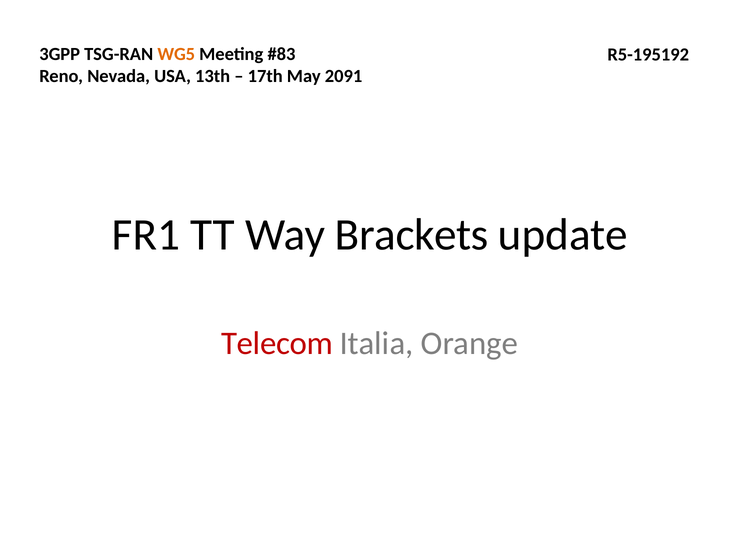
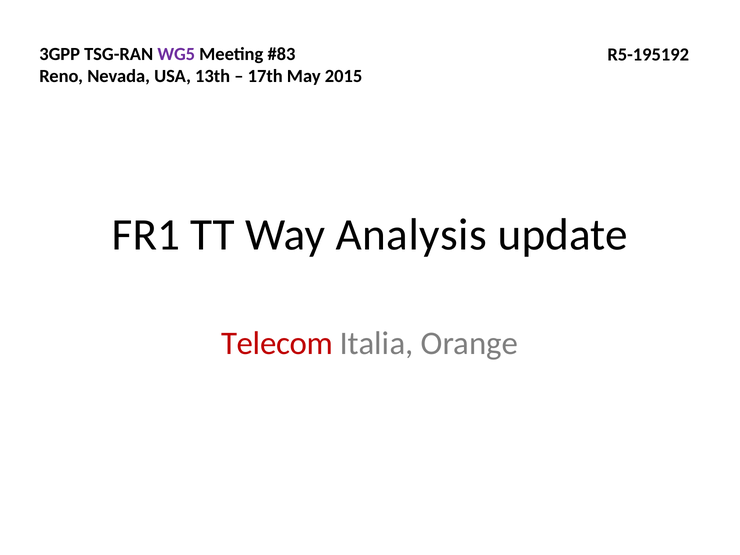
WG5 colour: orange -> purple (176, 54)
2091: 2091 -> 2015 (344, 76)
Brackets: Brackets -> Analysis (411, 235)
